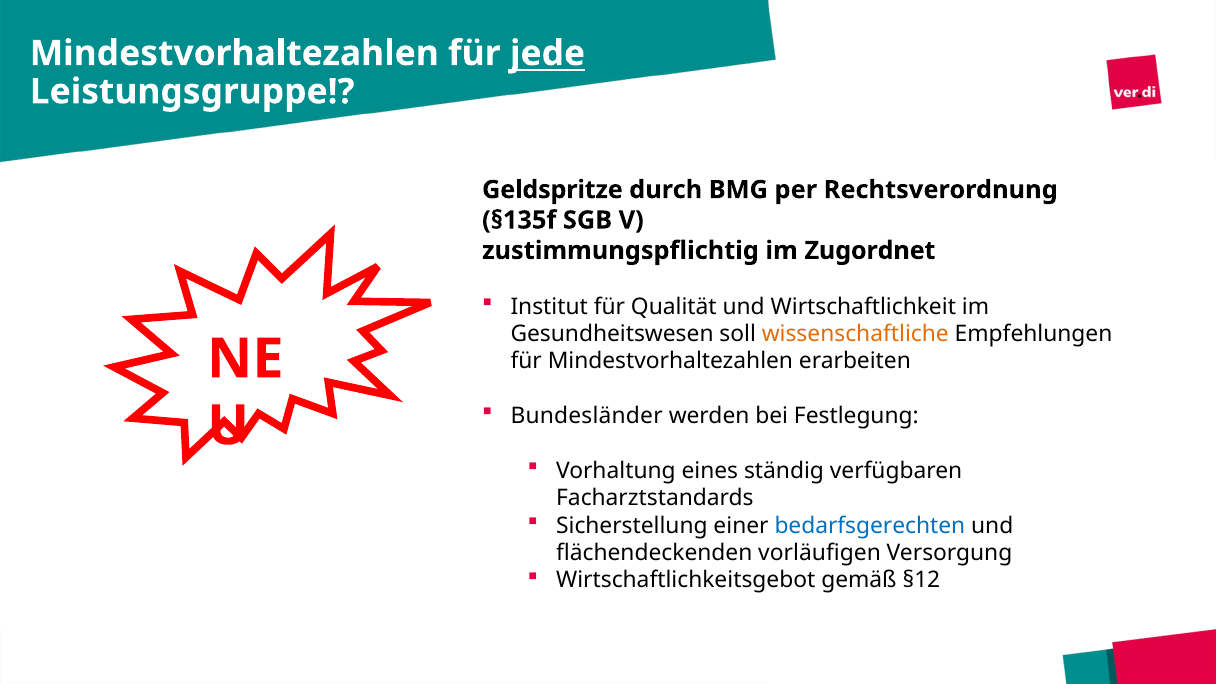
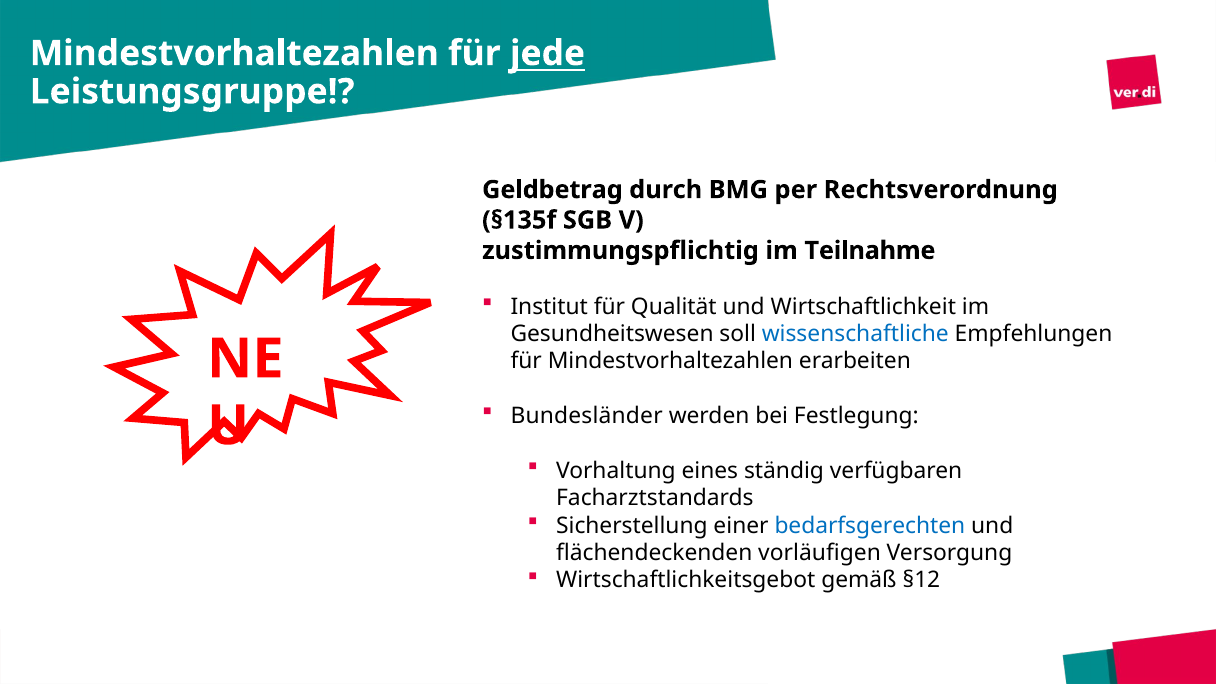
Geldspritze: Geldspritze -> Geldbetrag (552, 190)
Zugordnet: Zugordnet -> Teilnahme (870, 251)
wissenschaftliche colour: orange -> blue (855, 334)
